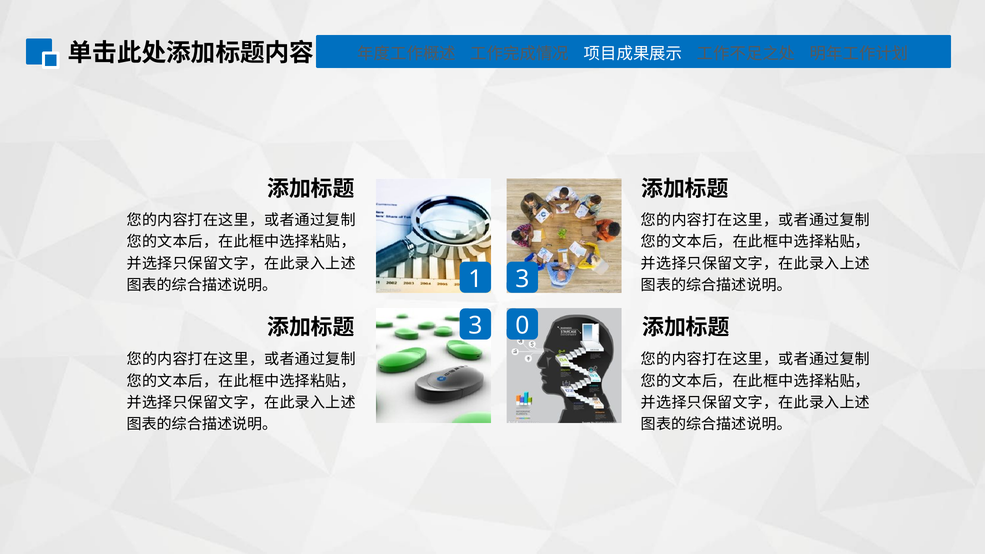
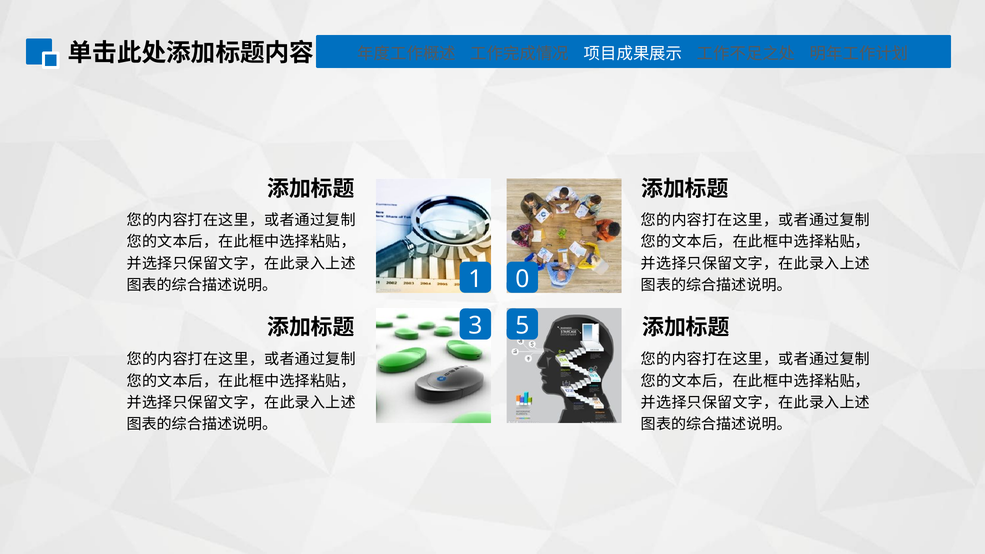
1 3: 3 -> 0 (522, 279)
0: 0 -> 5 (522, 326)
